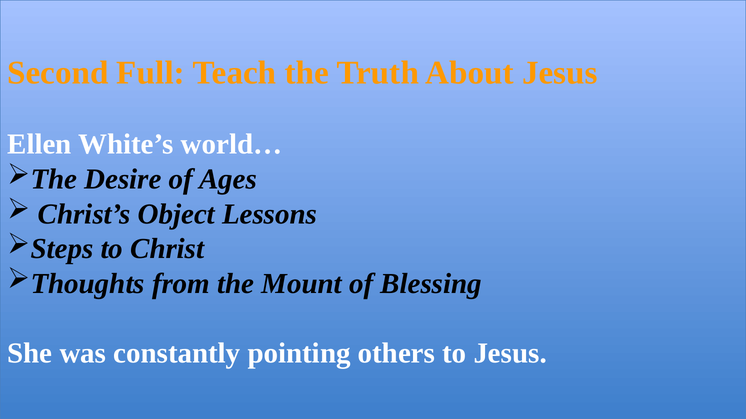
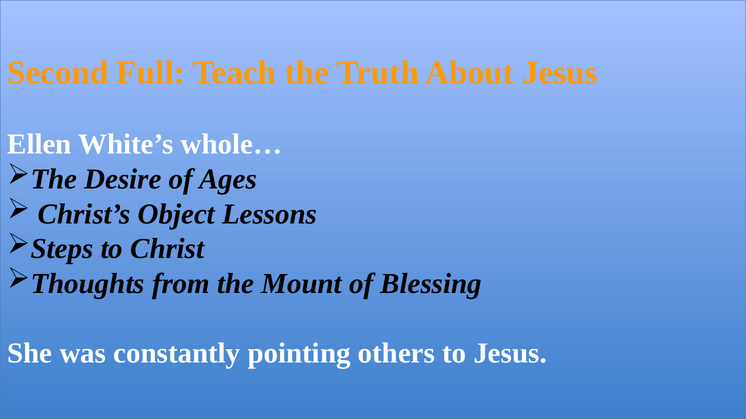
world…: world… -> whole… (232, 145)
